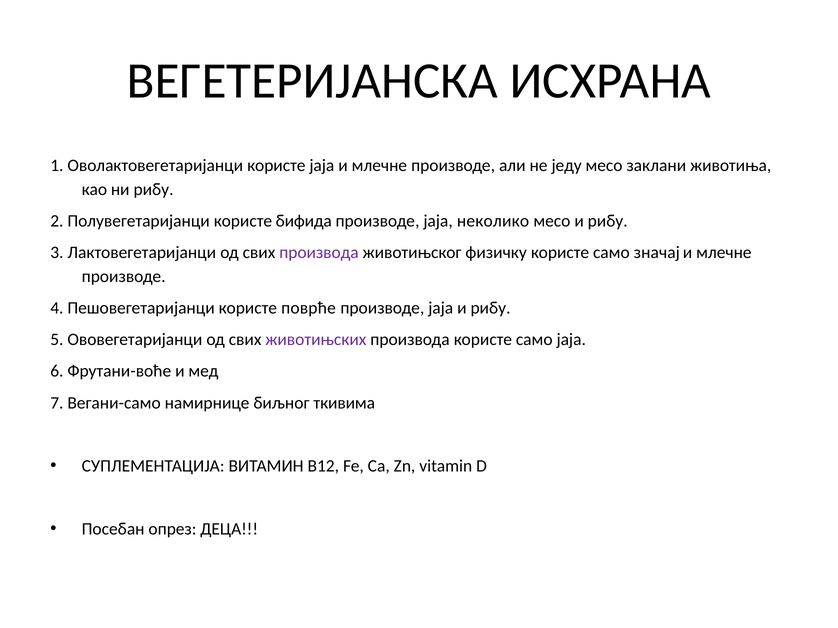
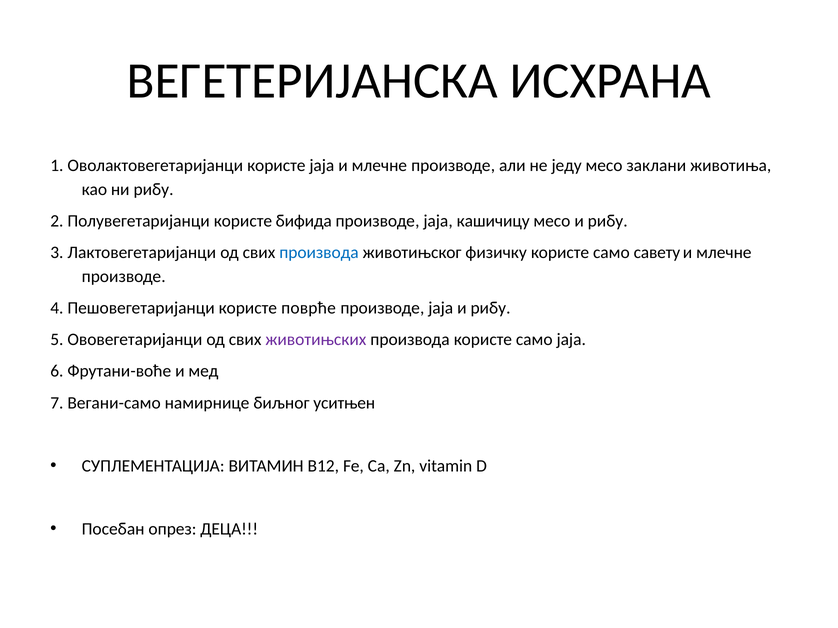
неколико: неколико -> кашичицу (493, 221)
производа colour: purple -> blue (319, 253)
значај: значај -> савету (657, 253)
ткивима: ткивима -> уситњен (344, 403)
